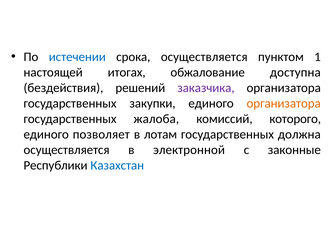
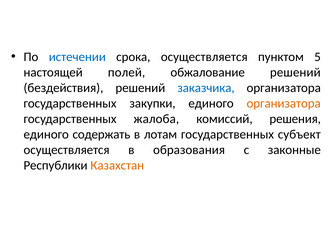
1: 1 -> 5 (317, 57)
итогах: итогах -> полей (127, 72)
обжалование доступна: доступна -> решений (295, 72)
заказчика colour: purple -> blue (206, 88)
которого: которого -> решения (295, 119)
позволяет: позволяет -> содержать (101, 134)
должна: должна -> субъект (299, 134)
электронной: электронной -> образования (189, 150)
Казахстан colour: blue -> orange (117, 165)
